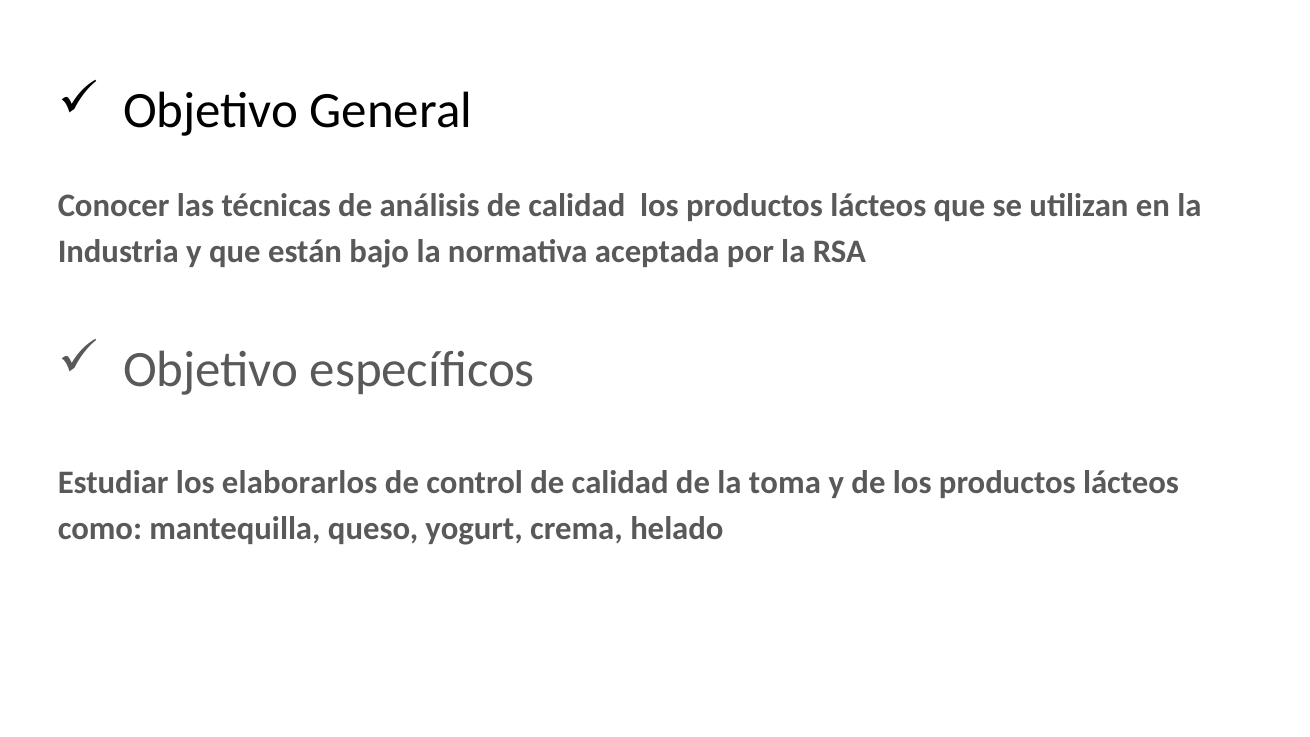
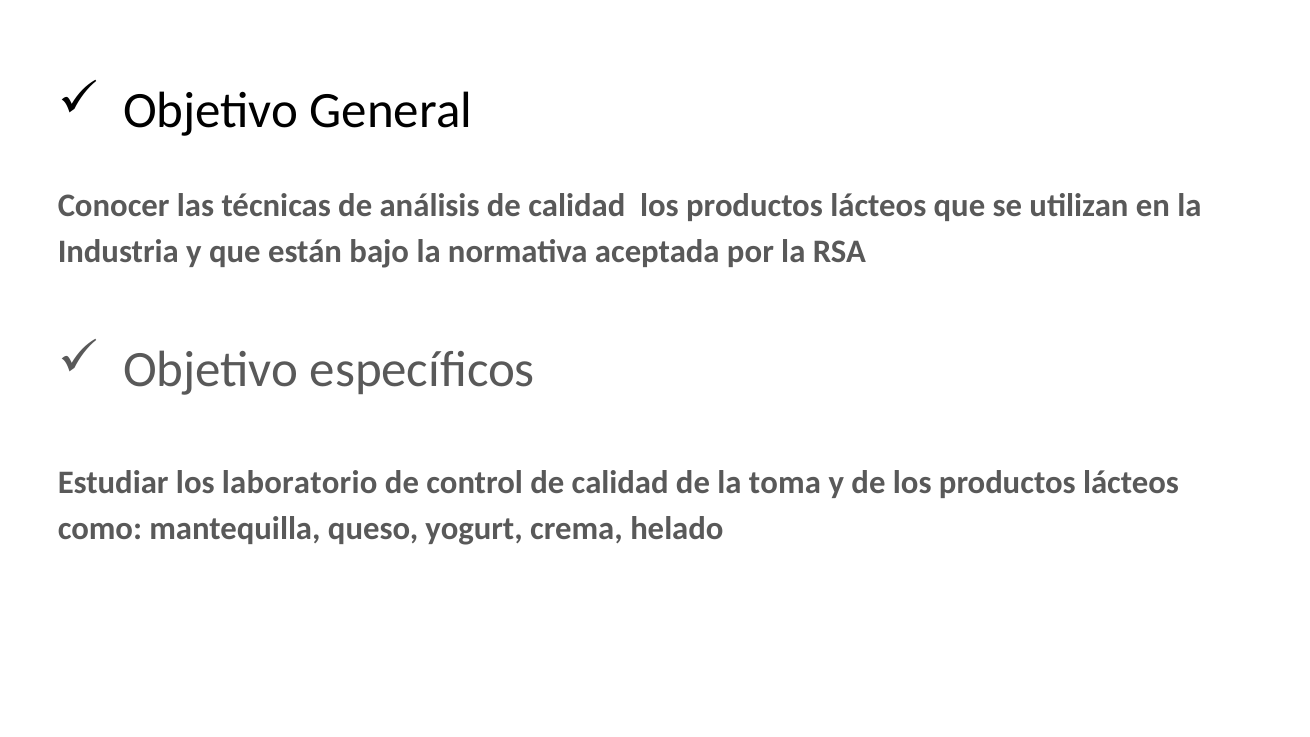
elaborarlos: elaborarlos -> laboratorio (300, 483)
